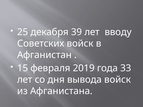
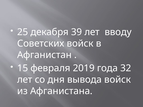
33: 33 -> 32 (126, 68)
